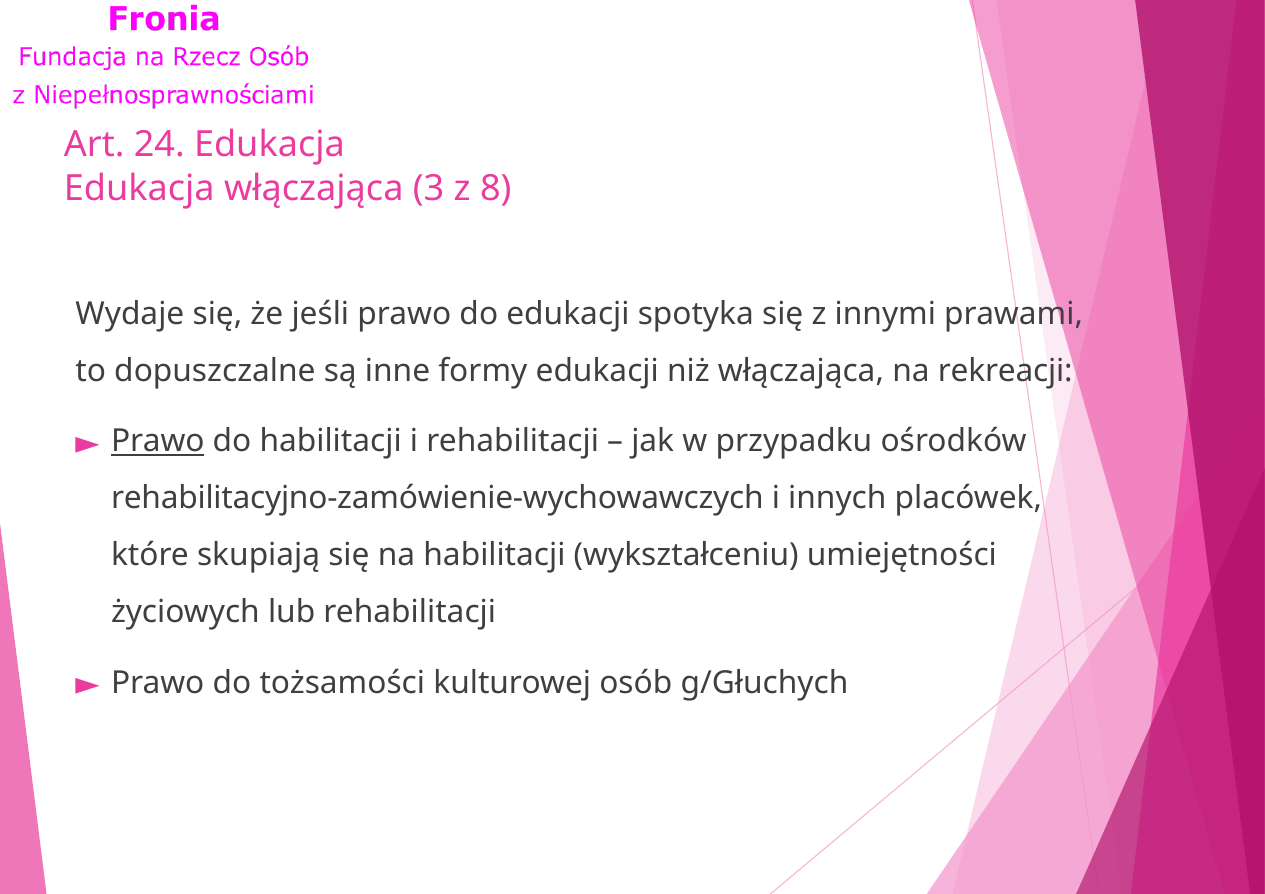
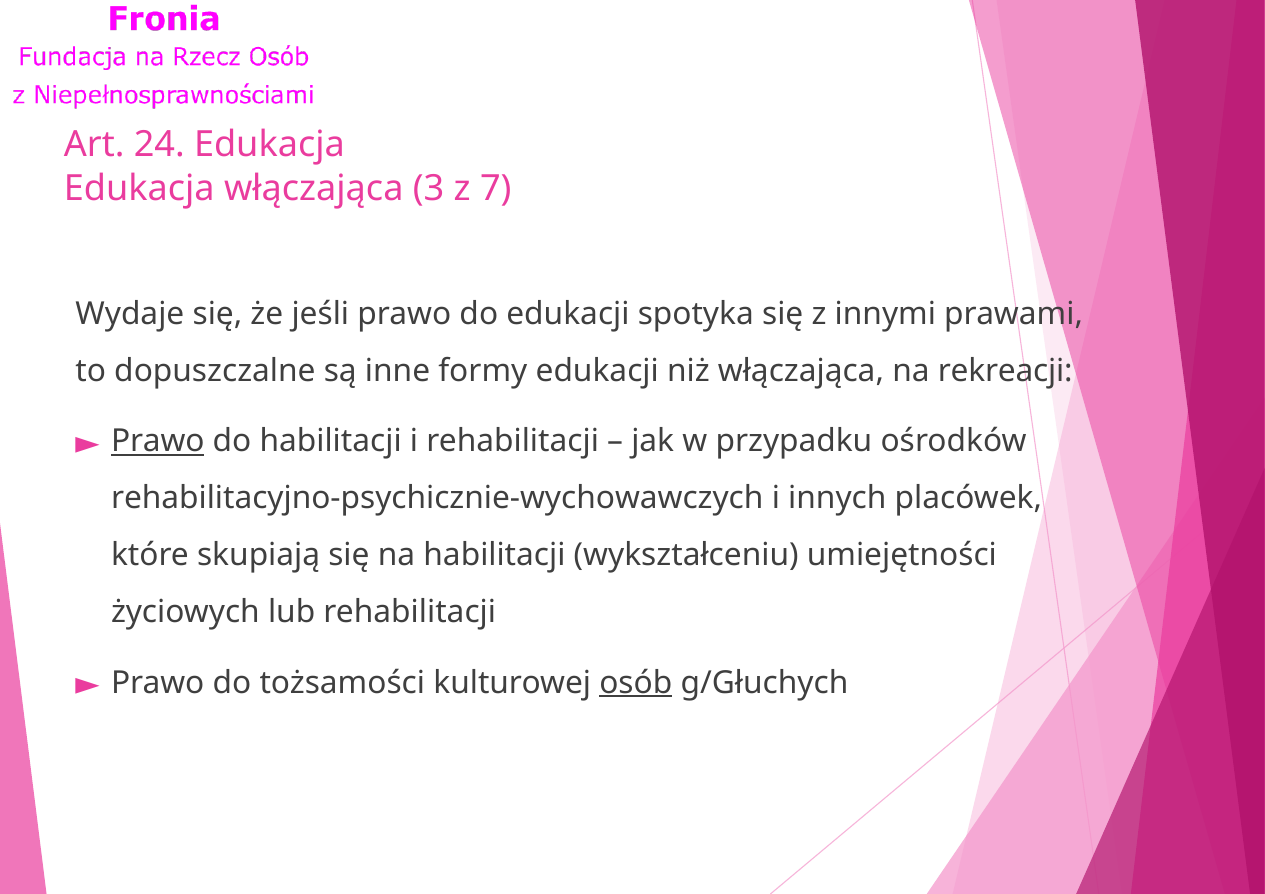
8: 8 -> 7 (496, 188)
rehabilitacyjno-zamówienie-wychowawczych: rehabilitacyjno-zamówienie-wychowawczych -> rehabilitacyjno-psychicznie-wychowawczych (437, 499)
osób underline: none -> present (636, 683)
